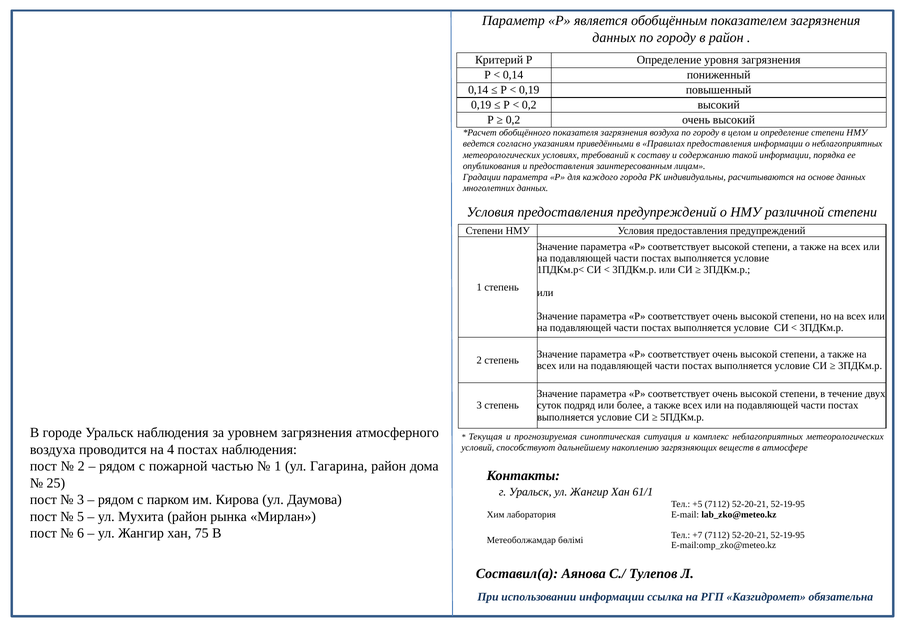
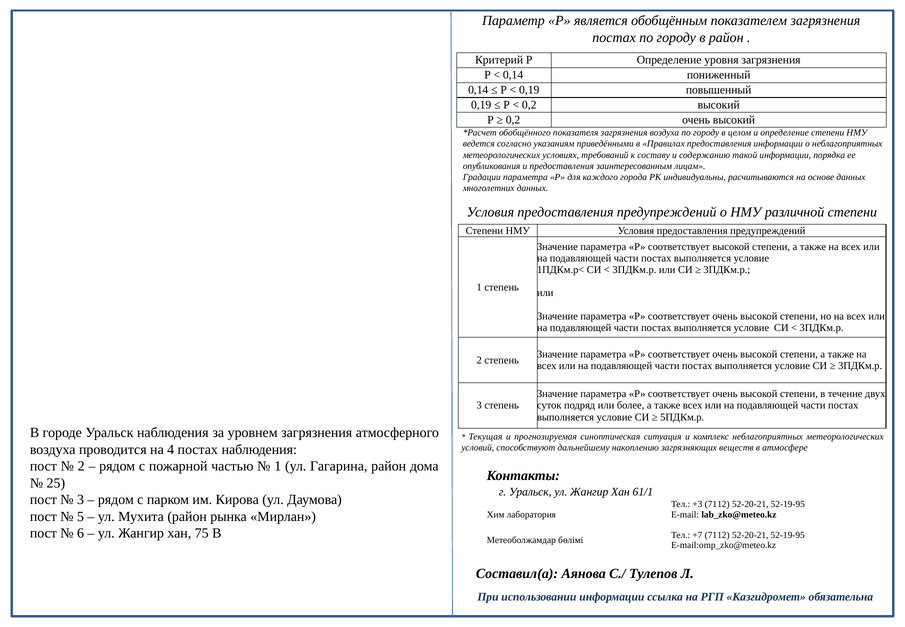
данных: данных -> постах (614, 37)
+5: +5 -> +3 (697, 504)
